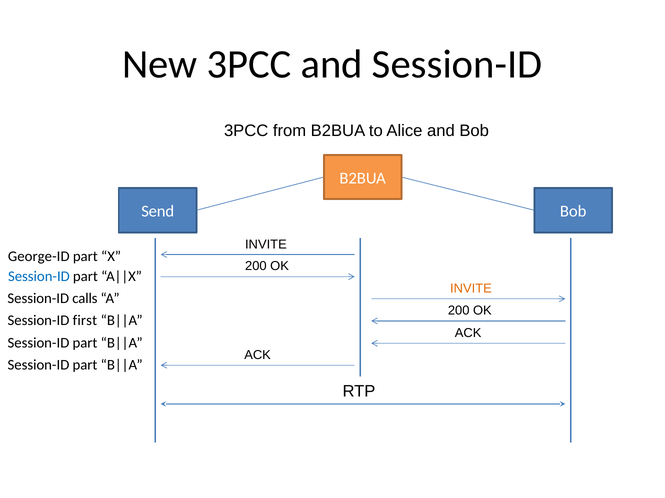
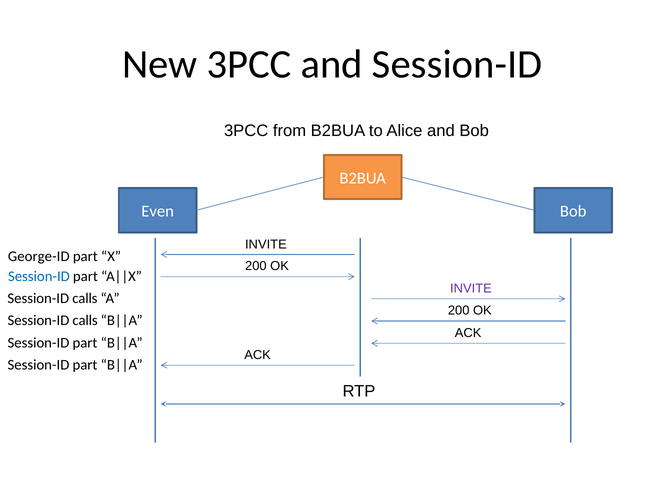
Send: Send -> Even (158, 212)
INVITE colour: orange -> purple (471, 289)
first: first -> calls (85, 321)
